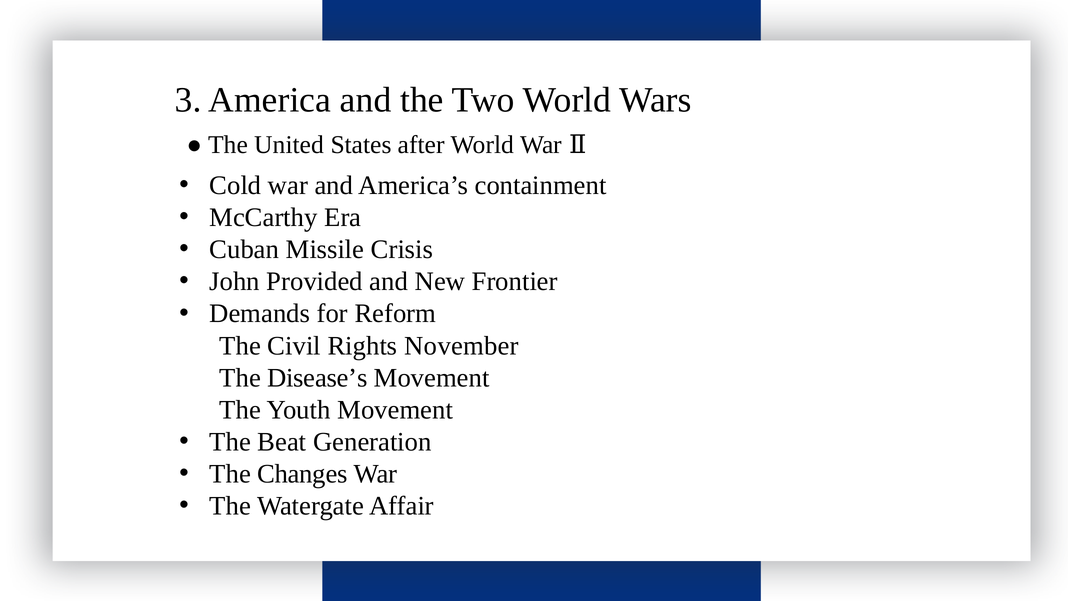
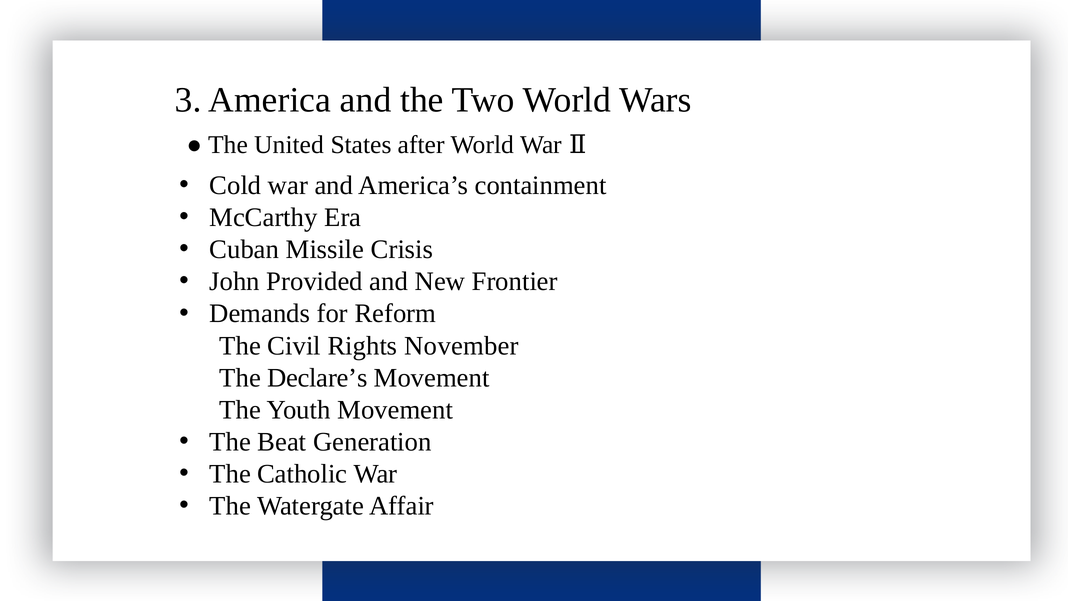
Disease’s: Disease’s -> Declare’s (317, 378)
Changes: Changes -> Catholic (302, 474)
